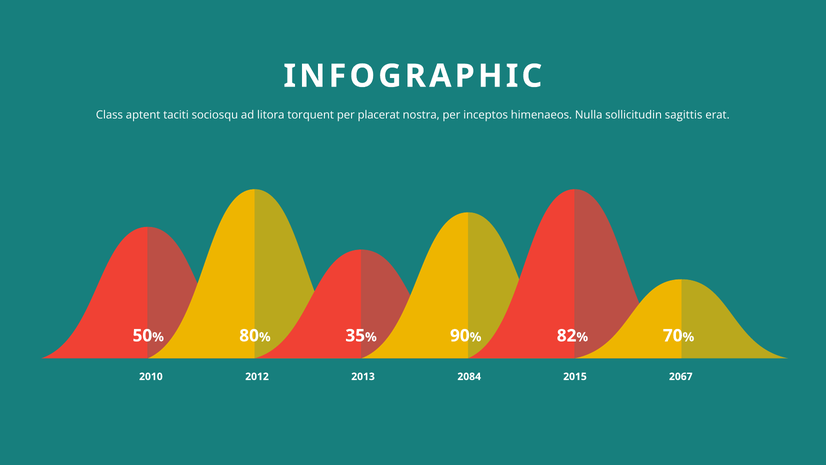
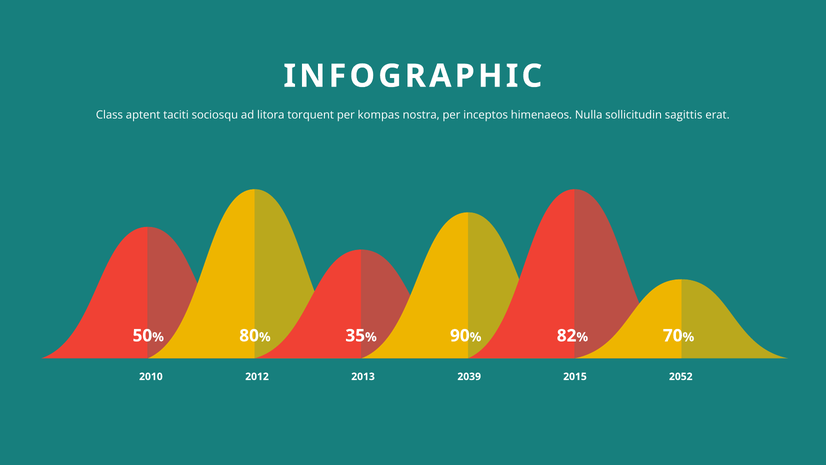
placerat: placerat -> kompas (379, 115)
2084: 2084 -> 2039 (469, 376)
2067: 2067 -> 2052 (681, 376)
